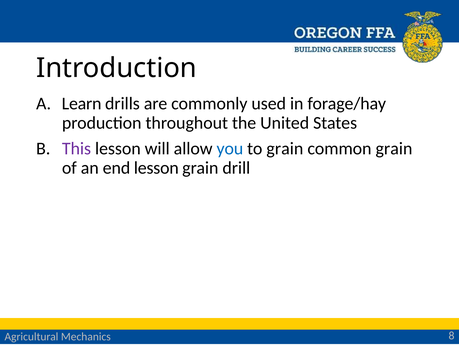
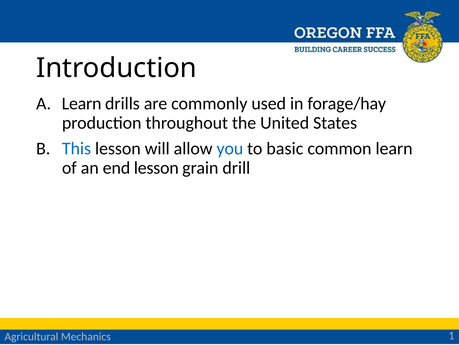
This colour: purple -> blue (77, 148)
to grain: grain -> basic (285, 148)
common grain: grain -> learn (394, 148)
8: 8 -> 1 (452, 335)
